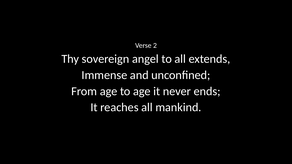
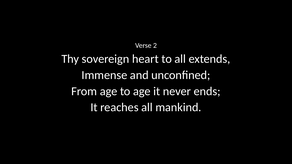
angel: angel -> heart (145, 59)
